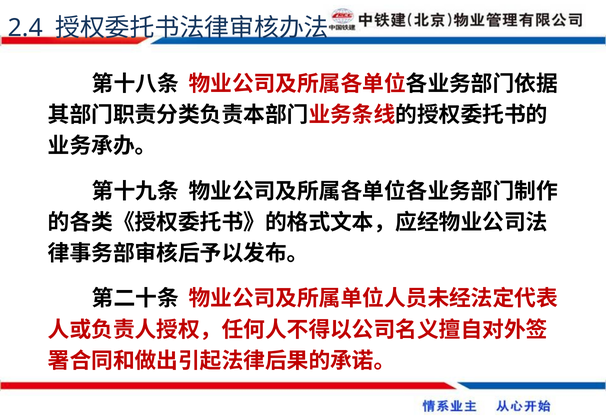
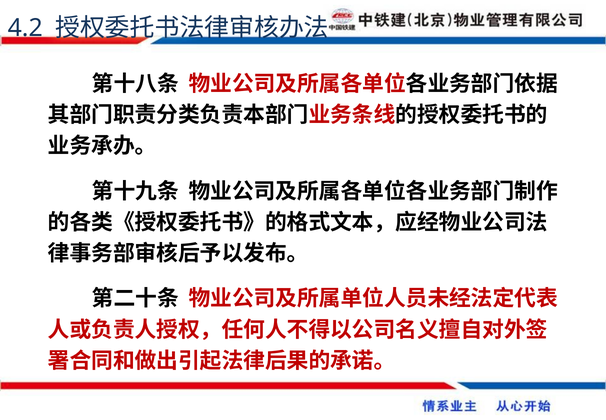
2.4: 2.4 -> 4.2 (25, 28)
